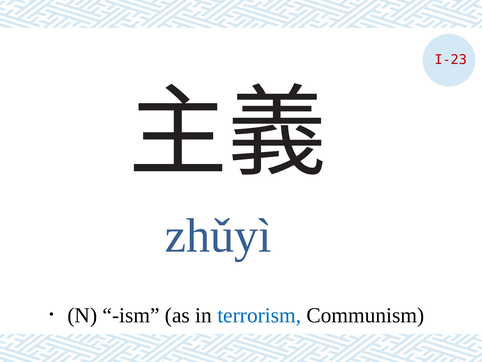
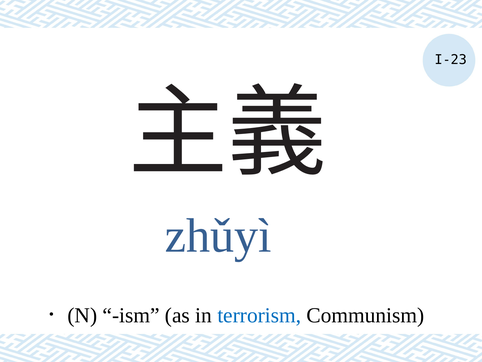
I-23 colour: red -> black (451, 60)
